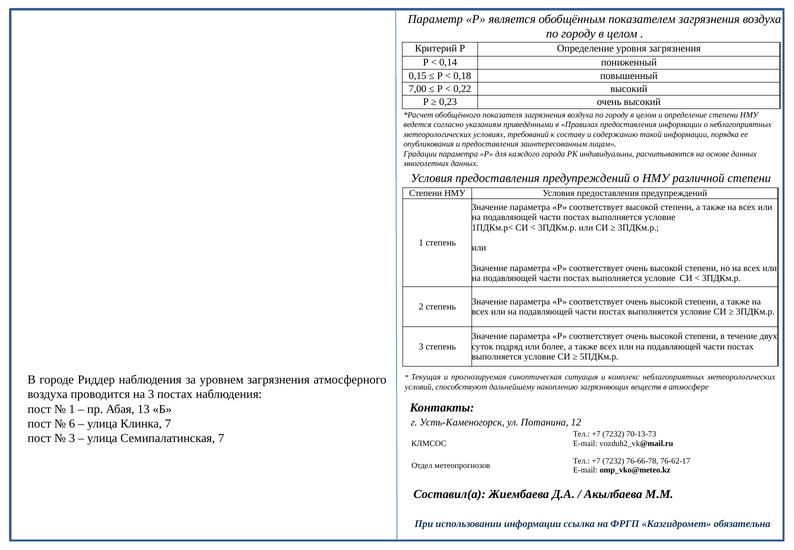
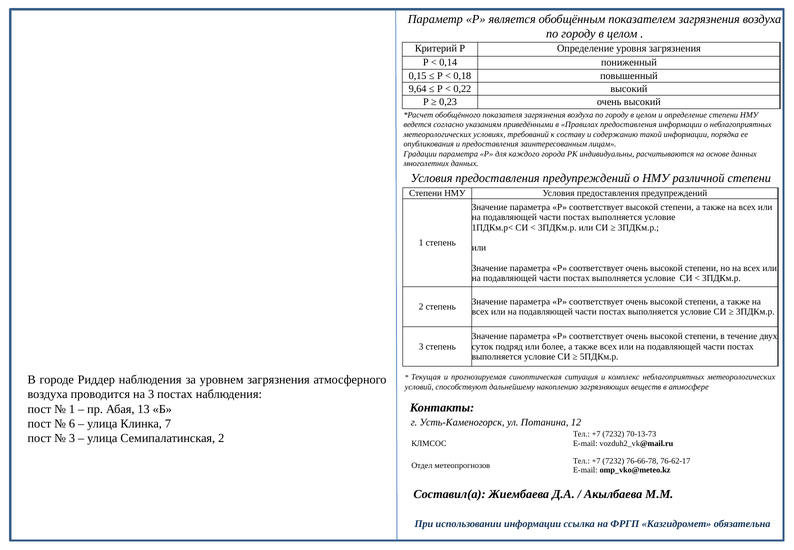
7,00: 7,00 -> 9,64 (418, 89)
Семипалатинская 7: 7 -> 2 (221, 438)
